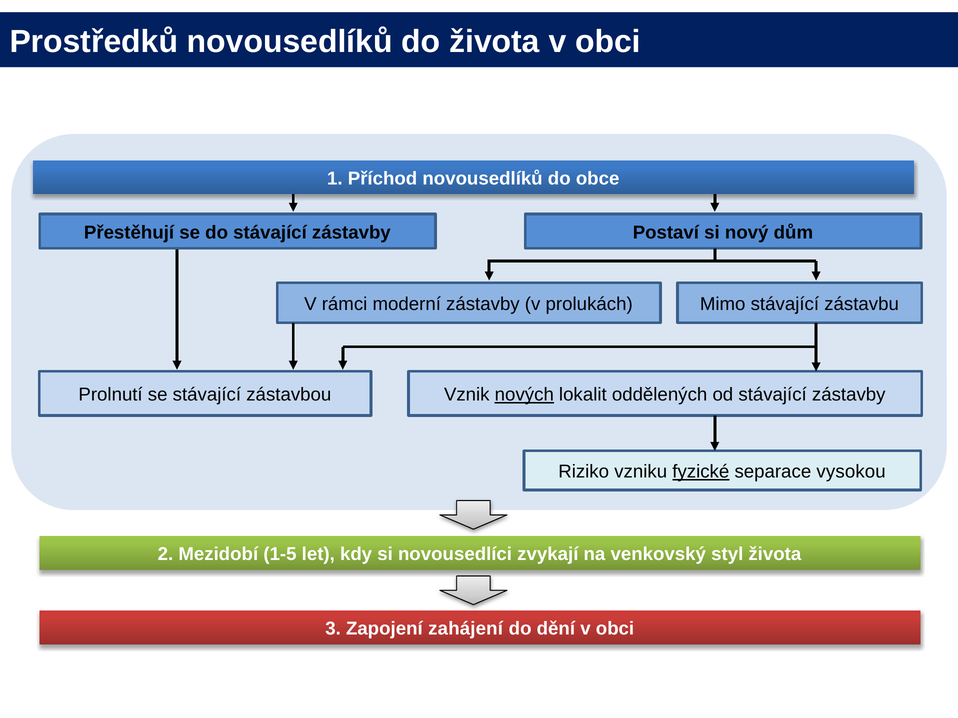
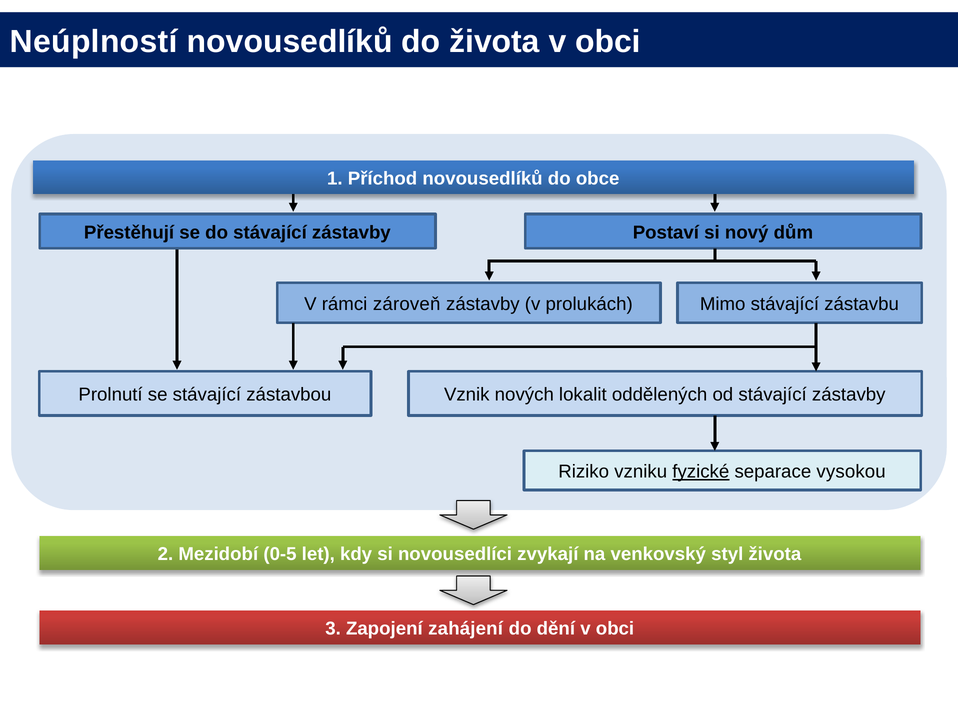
Prostředků: Prostředků -> Neúplností (94, 42)
moderní: moderní -> zároveň (407, 304)
nových underline: present -> none (524, 395)
1-5: 1-5 -> 0-5 (280, 555)
